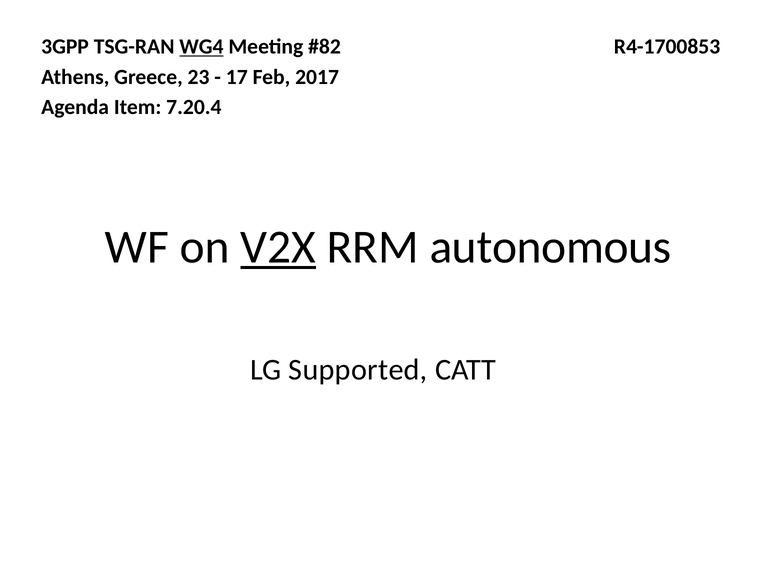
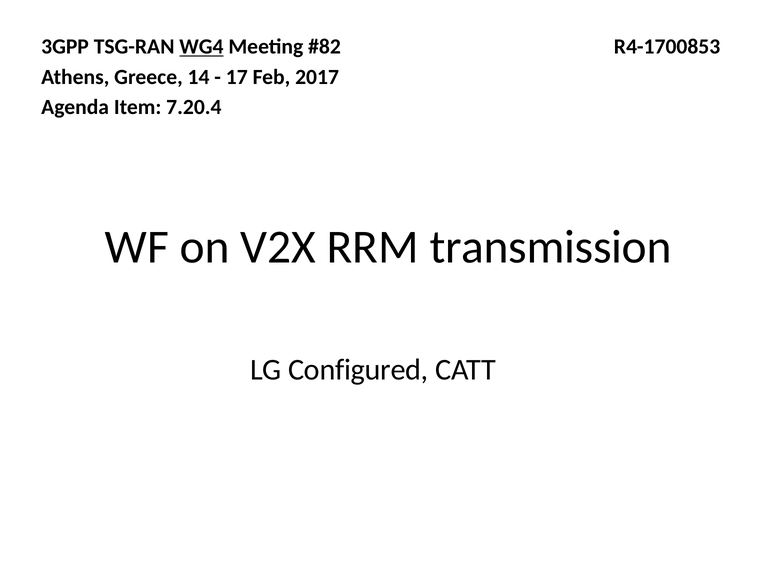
23: 23 -> 14 (199, 77)
V2X underline: present -> none (278, 247)
autonomous: autonomous -> transmission (551, 247)
Supported: Supported -> Configured (358, 370)
